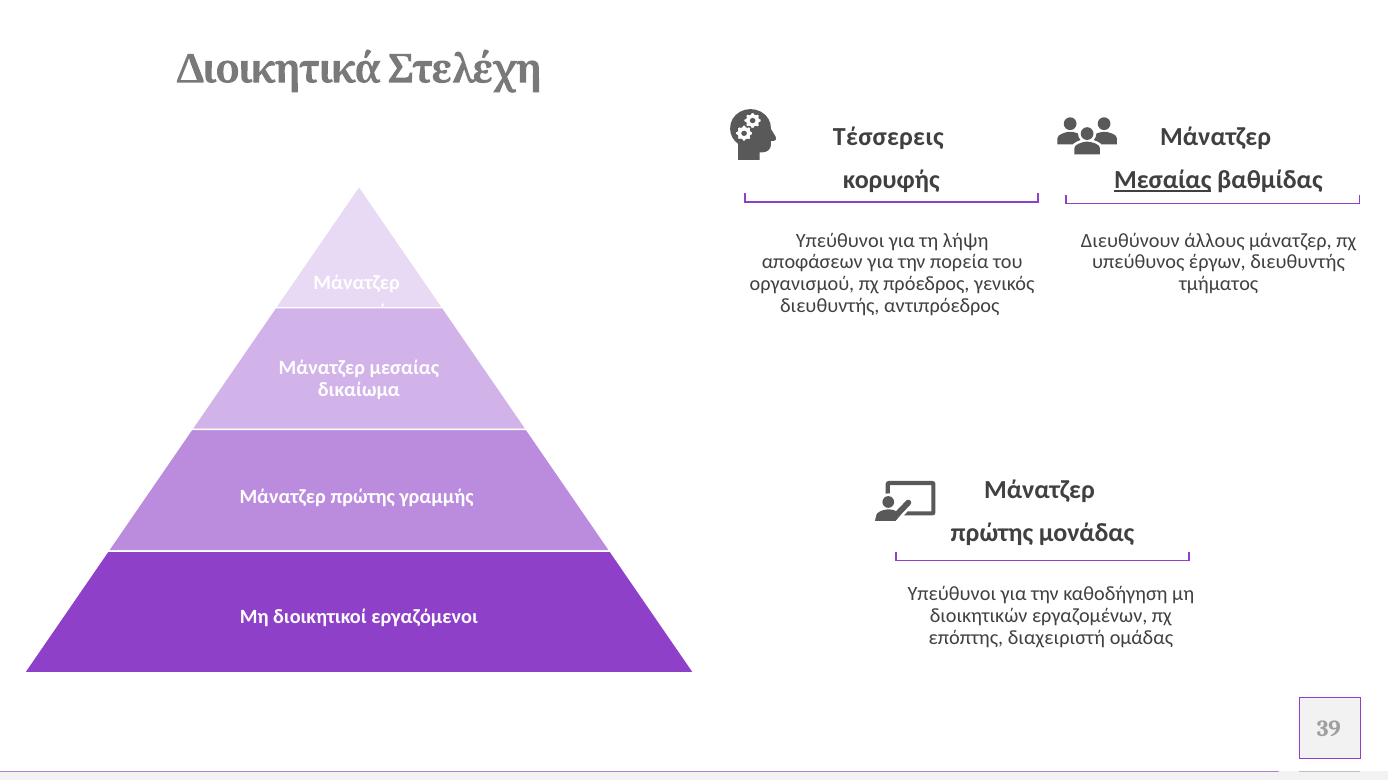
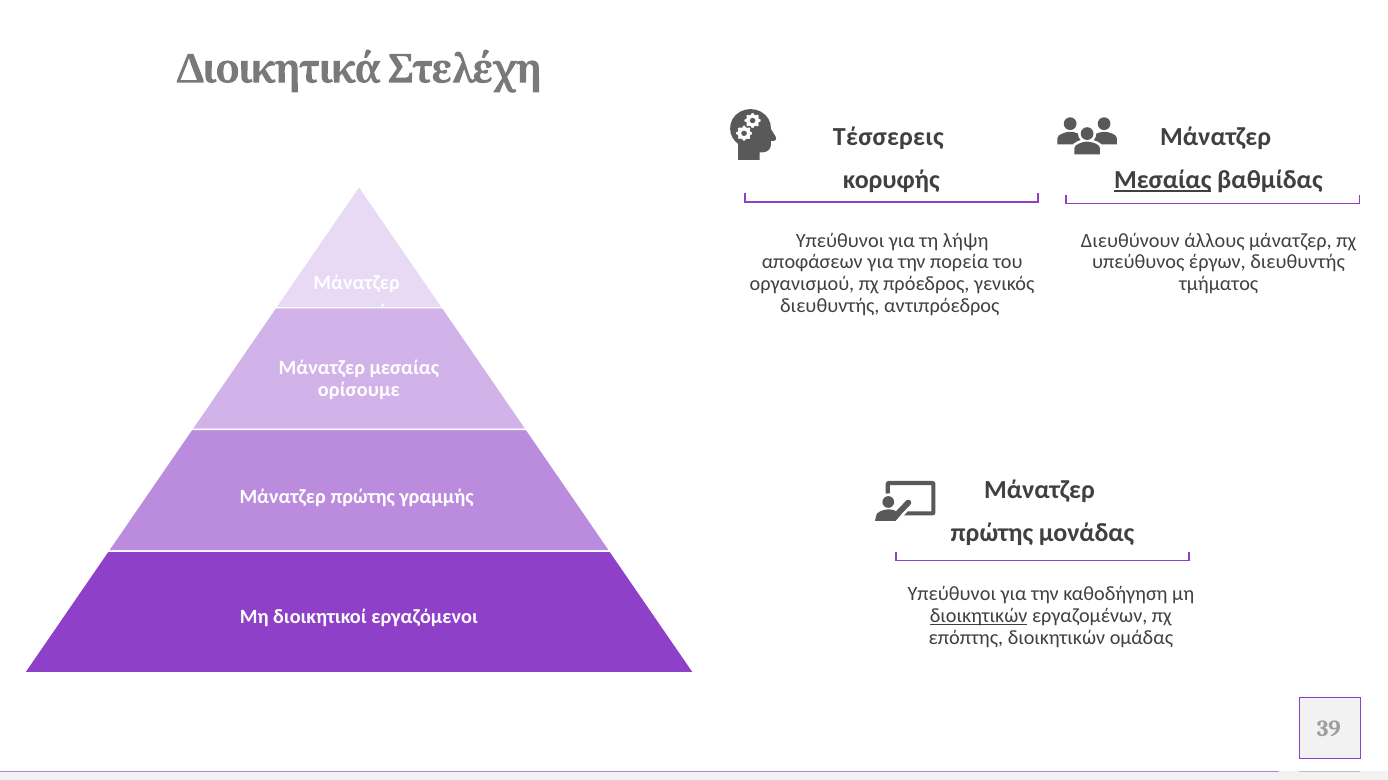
δικαίωμα: δικαίωμα -> ορίσουμε (359, 390)
διοικητικών underline: none -> present (979, 616)
επόπτης διαχειριστή: διαχειριστή -> διοικητικών (1056, 638)
